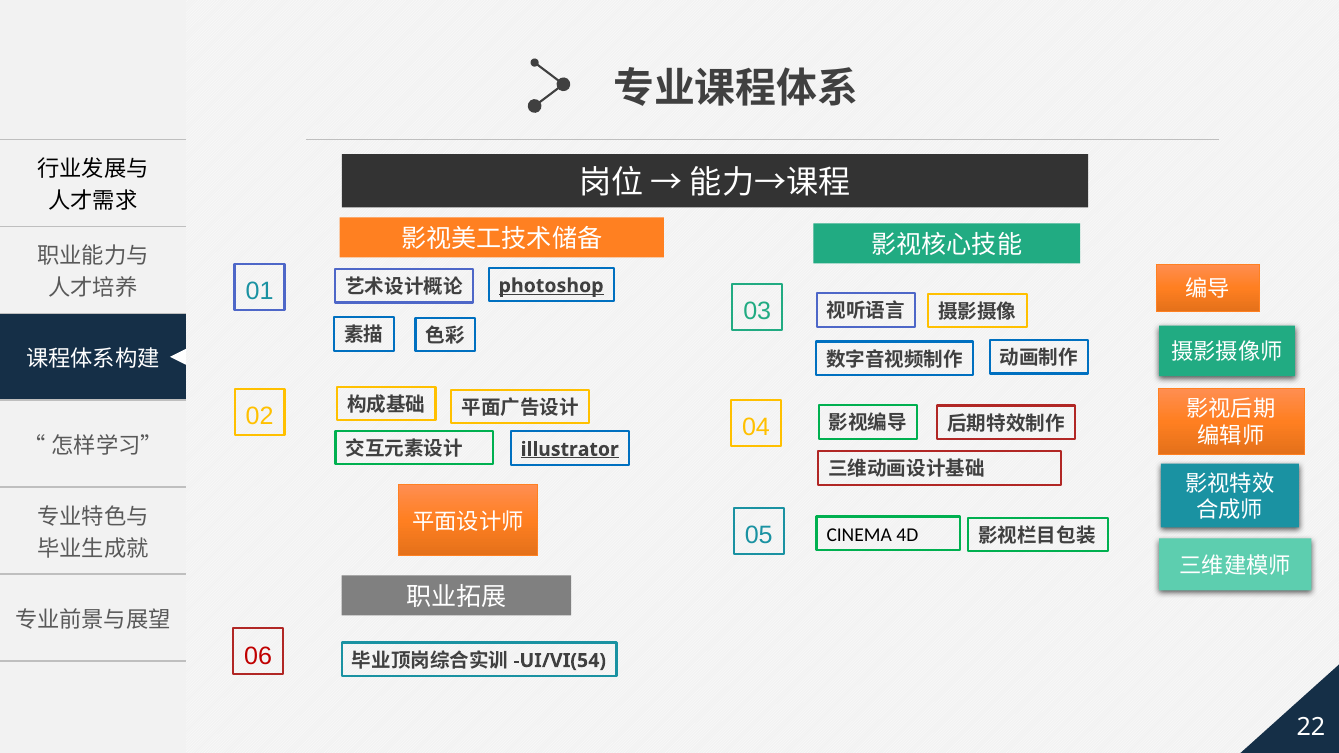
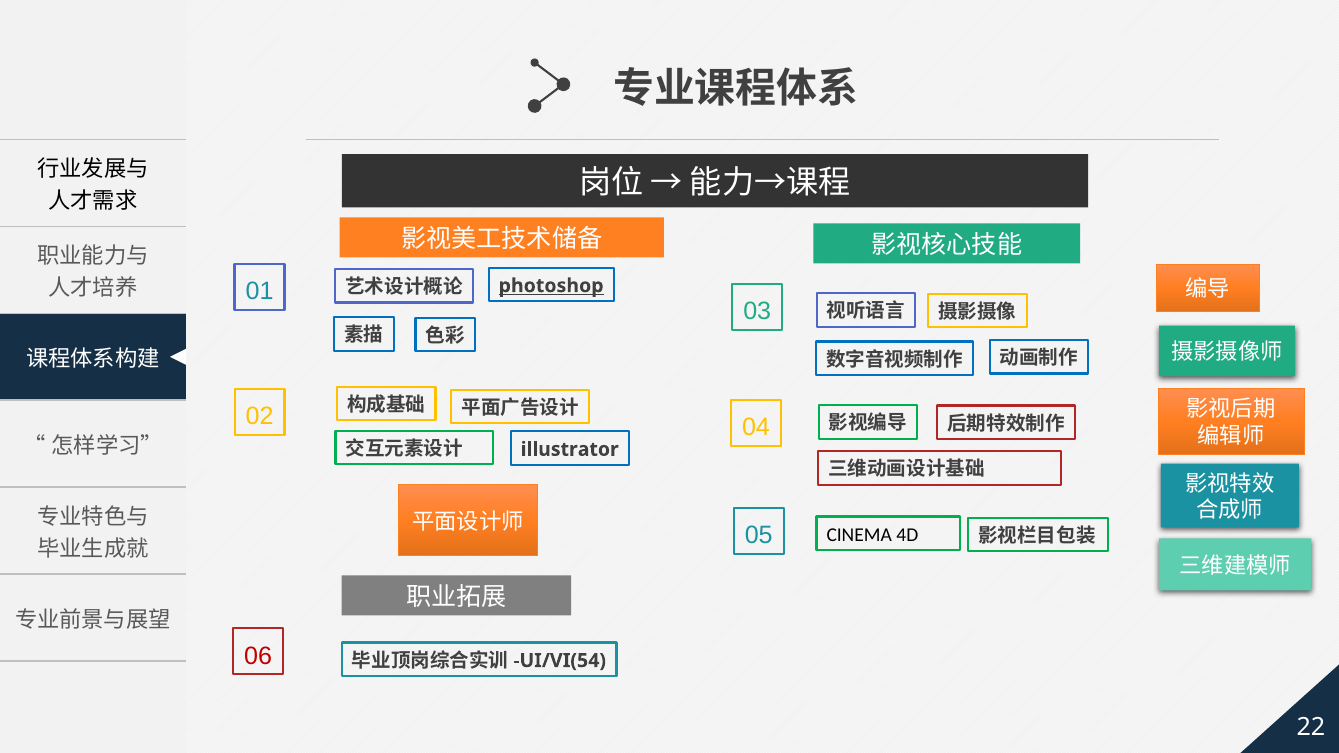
illustrator underline: present -> none (570, 449)
